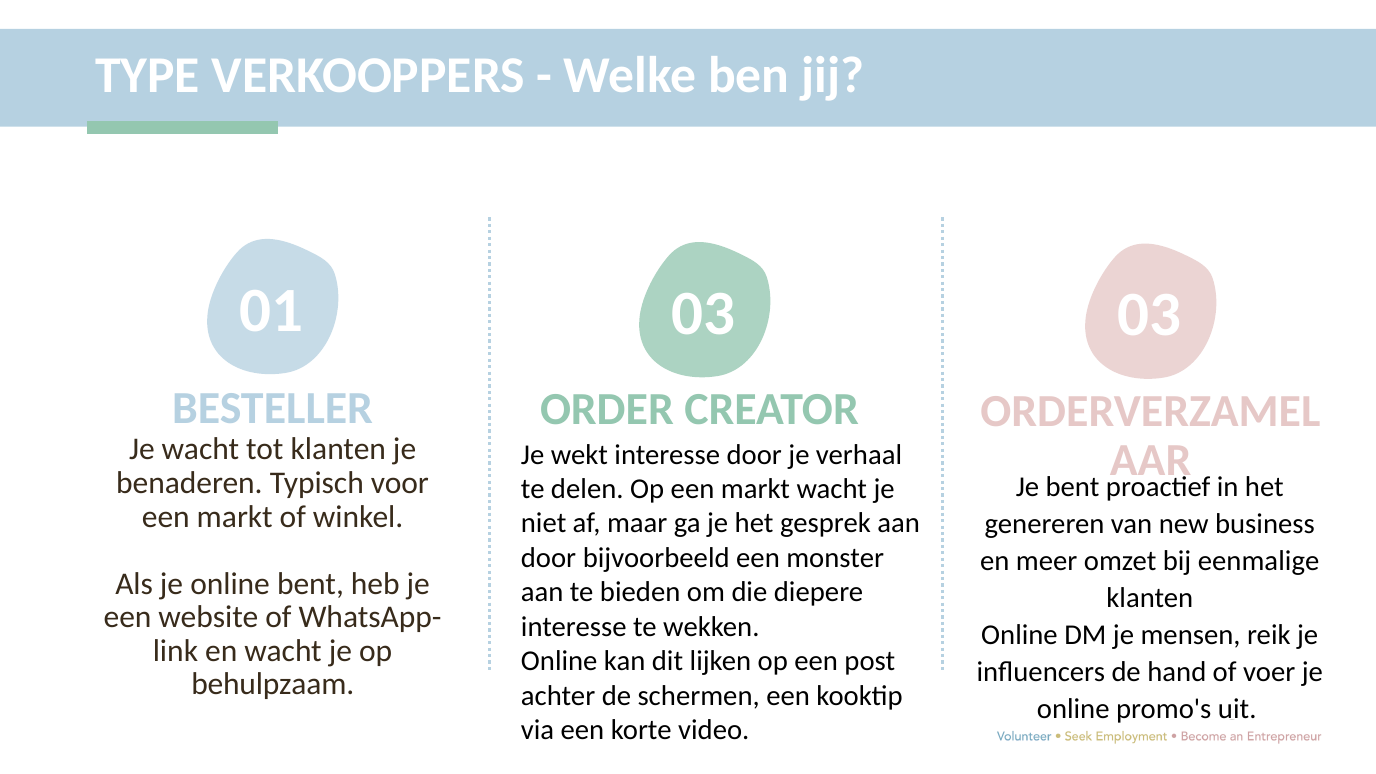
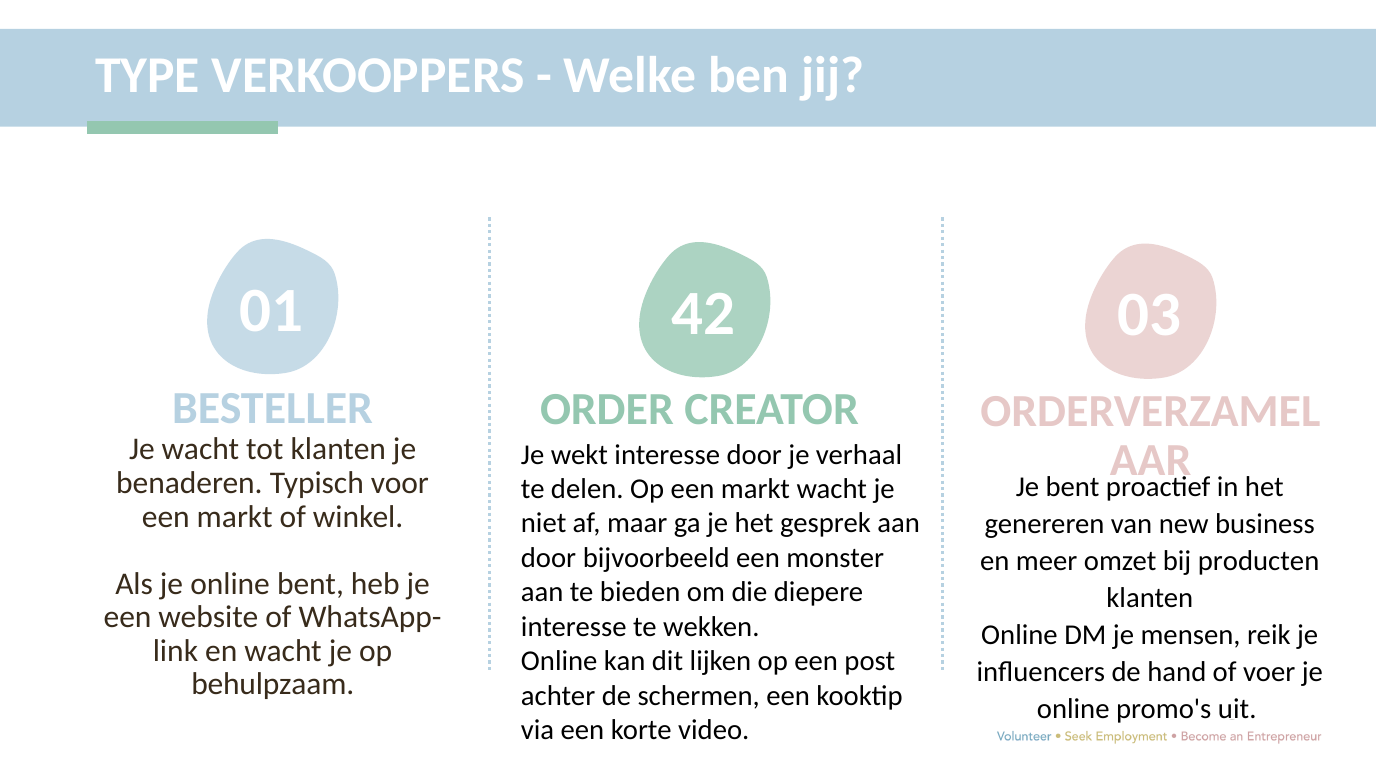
01 03: 03 -> 42 (704, 313)
eenmalige: eenmalige -> producten (1259, 561)
